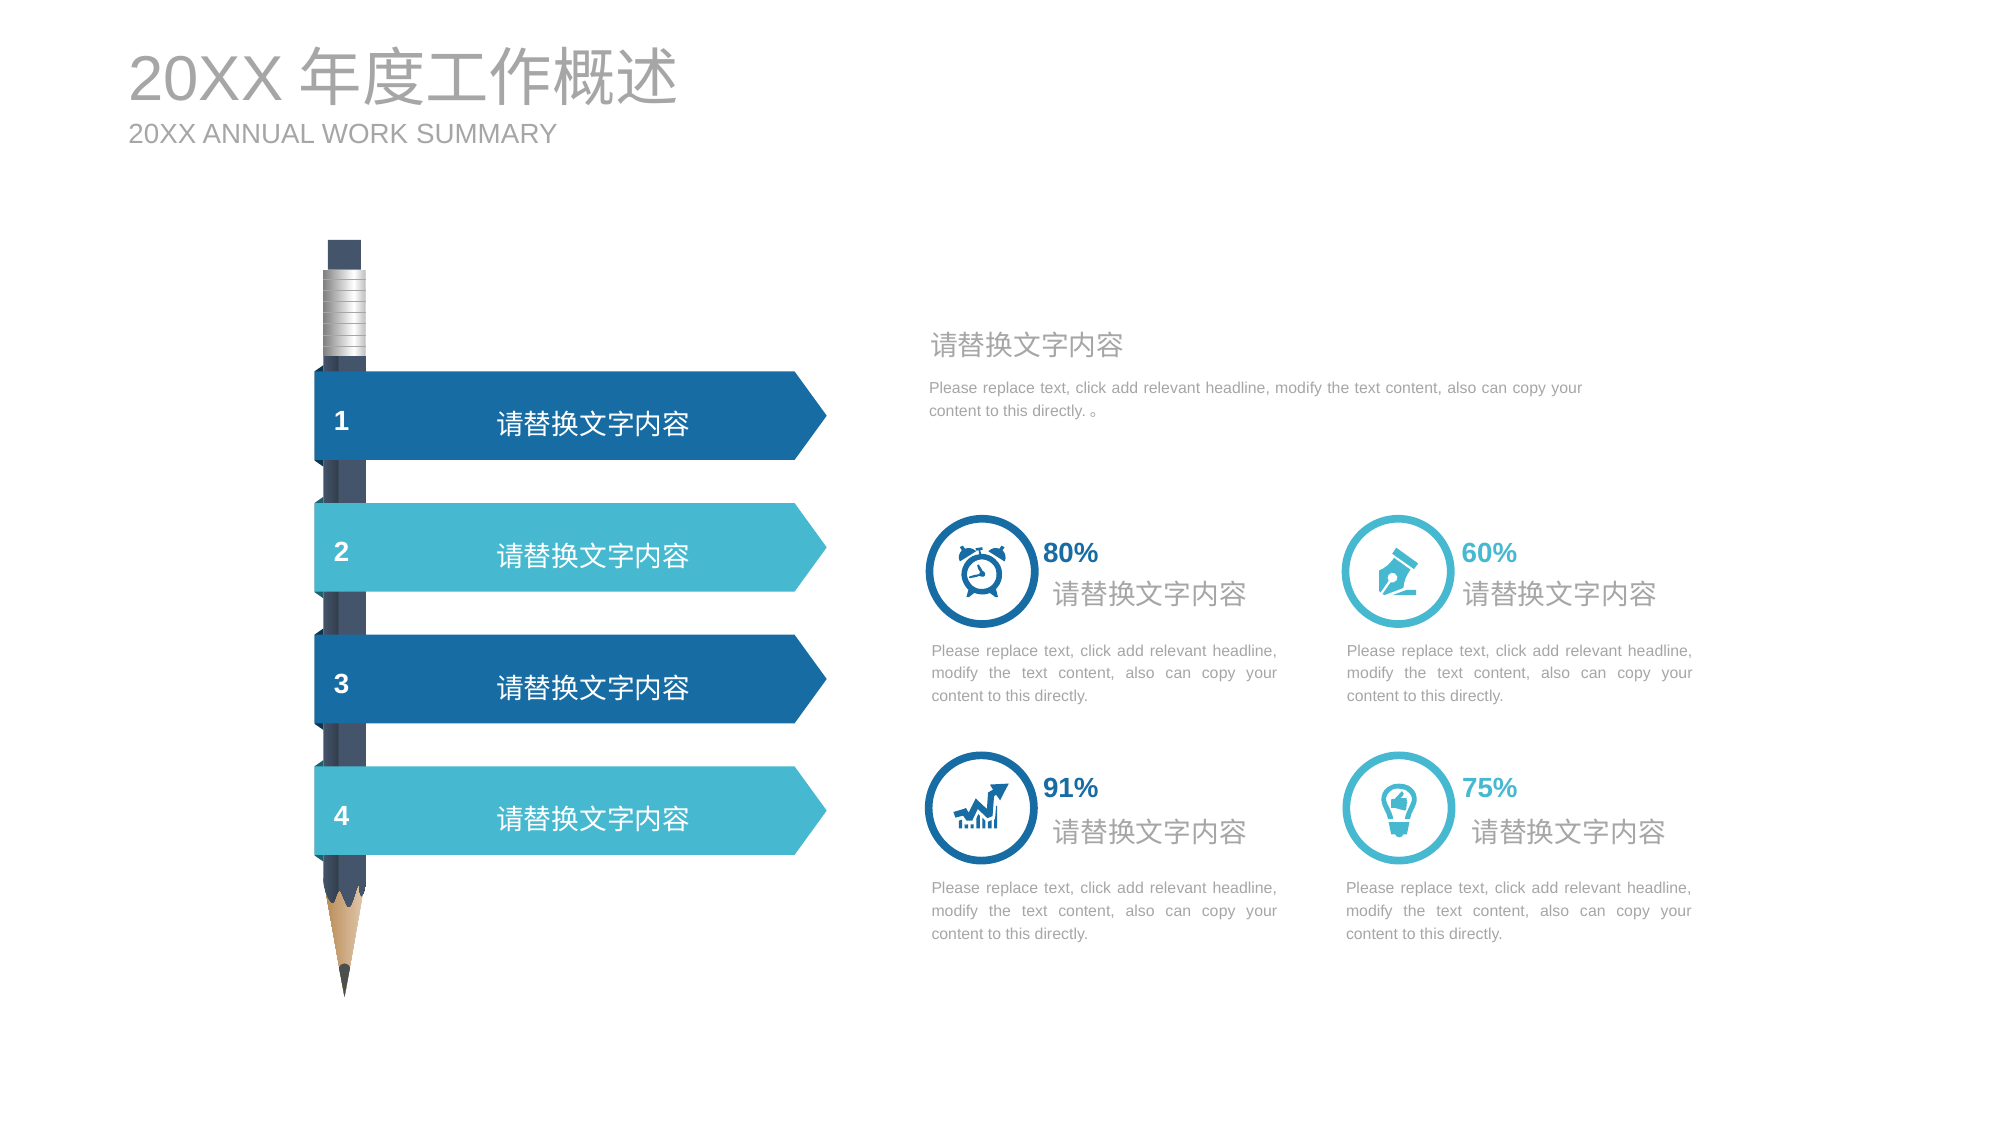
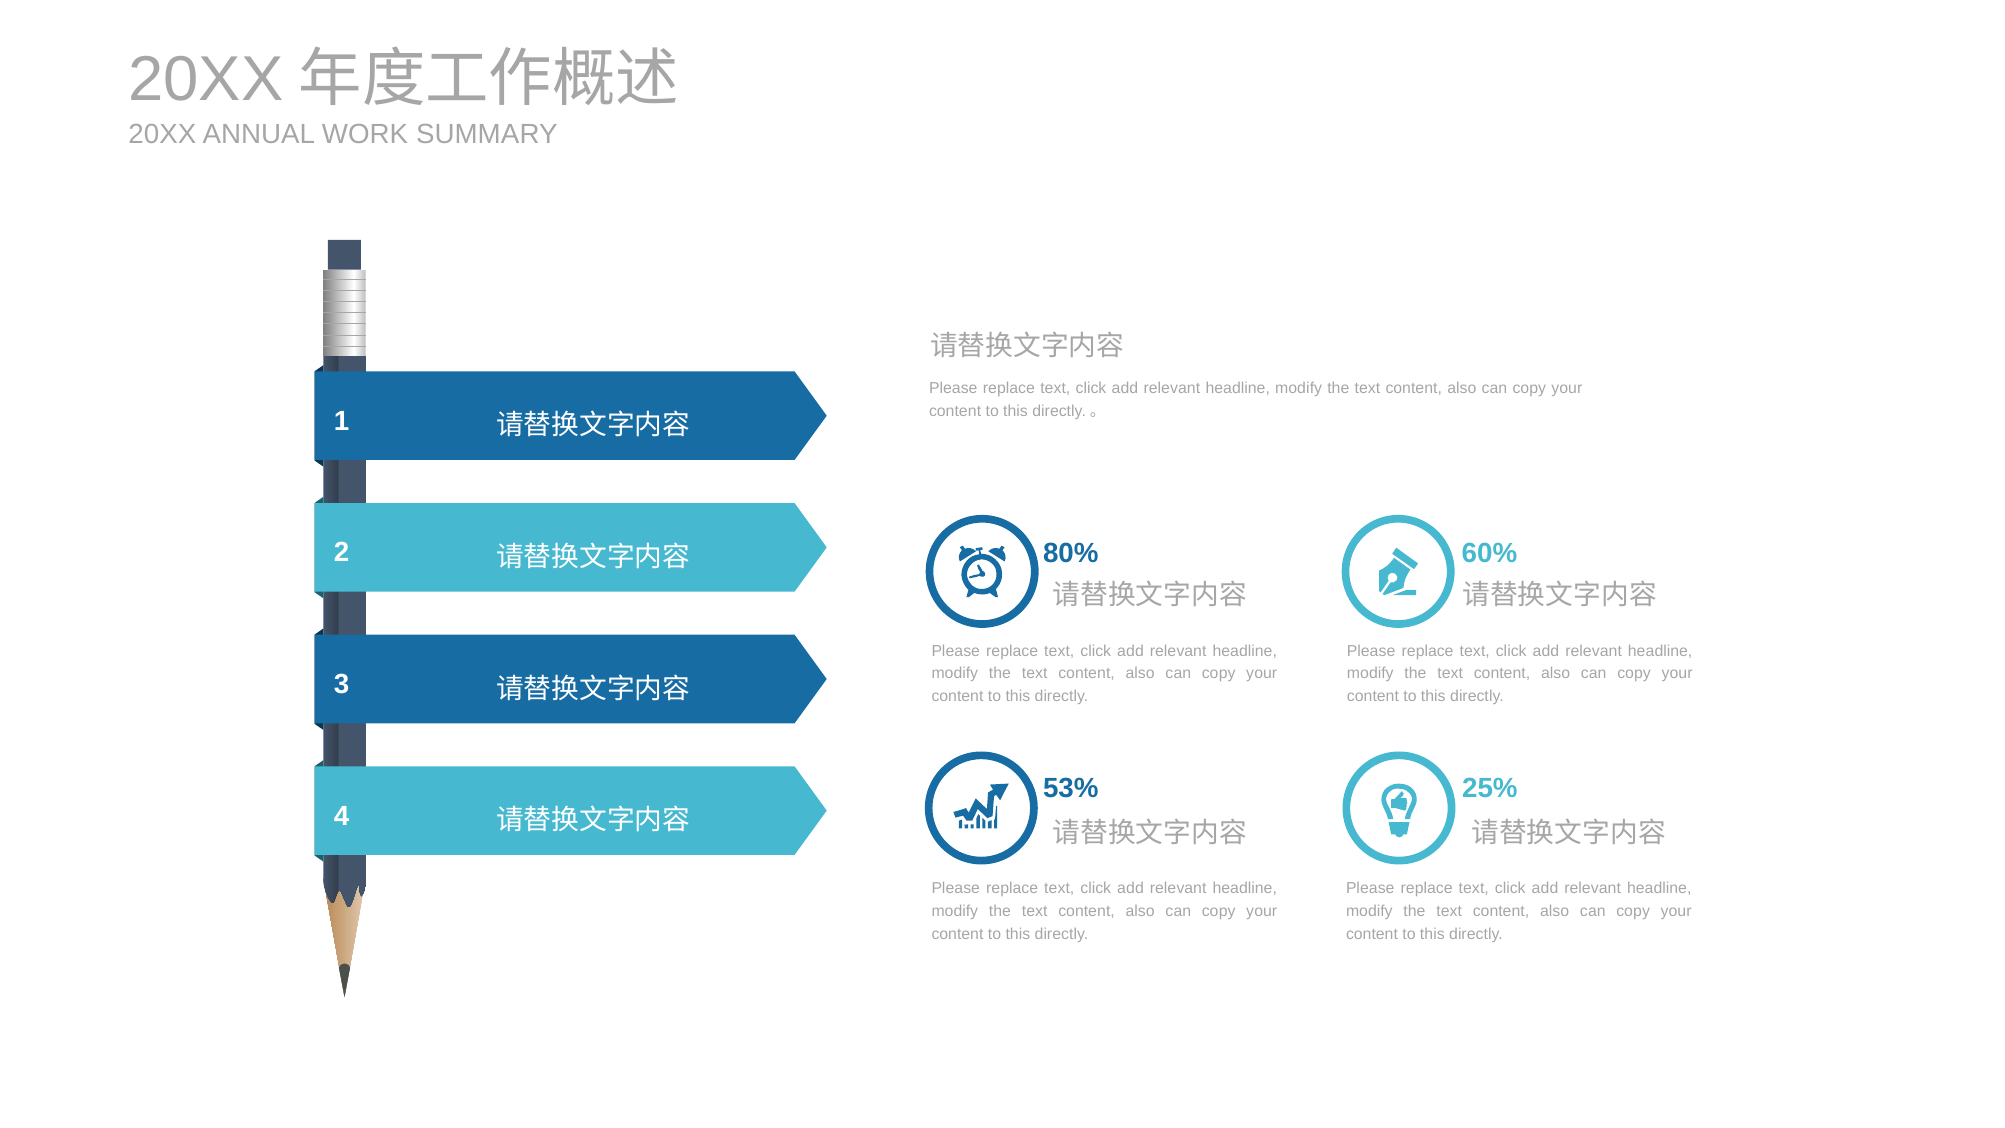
91%: 91% -> 53% (1071, 788)
75%: 75% -> 25% (1490, 788)
